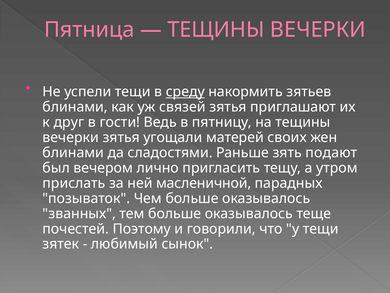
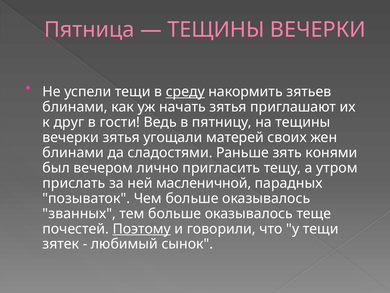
связей: связей -> начать (182, 107)
подают: подают -> конями (331, 152)
Поэтому underline: none -> present (142, 228)
